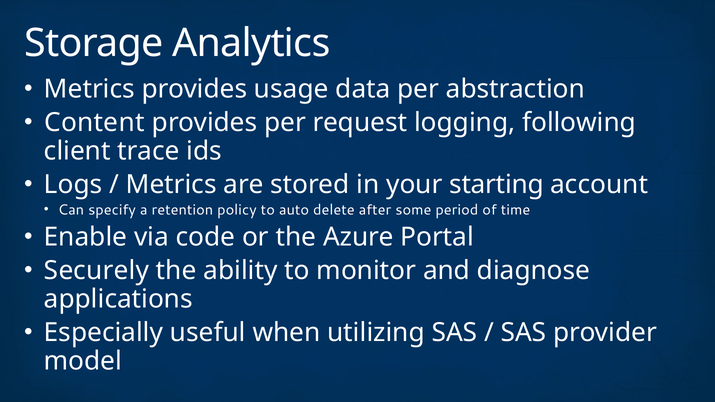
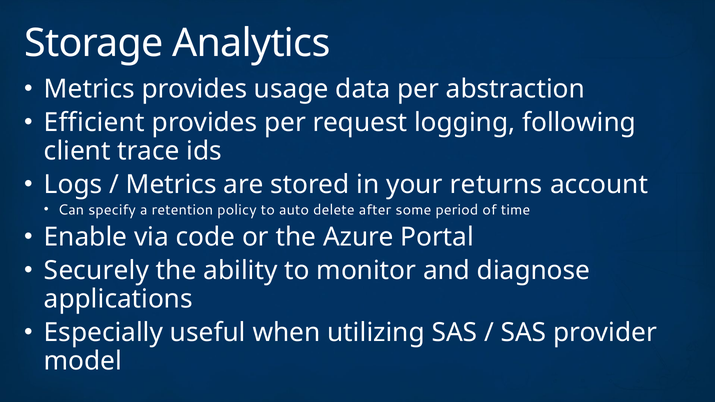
Content: Content -> Efficient (94, 123)
starting: starting -> returns (496, 185)
